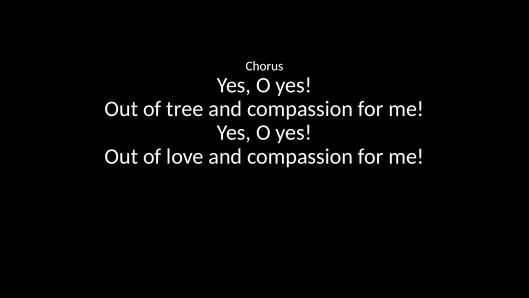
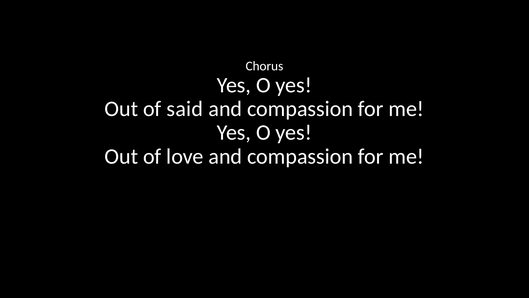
tree: tree -> said (185, 109)
